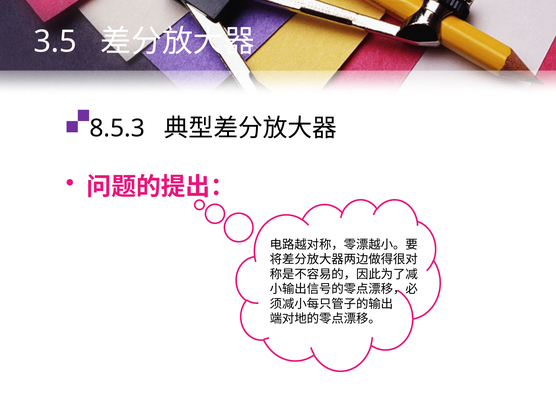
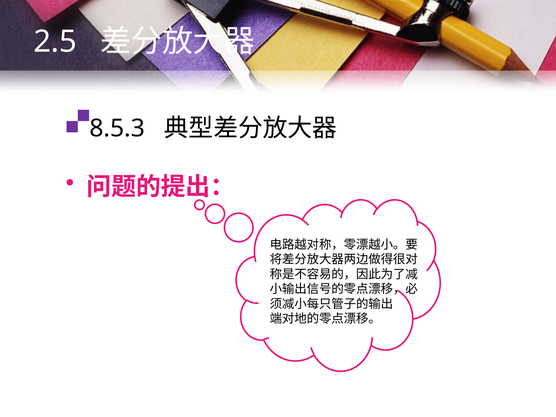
3.5: 3.5 -> 2.5 (55, 42)
